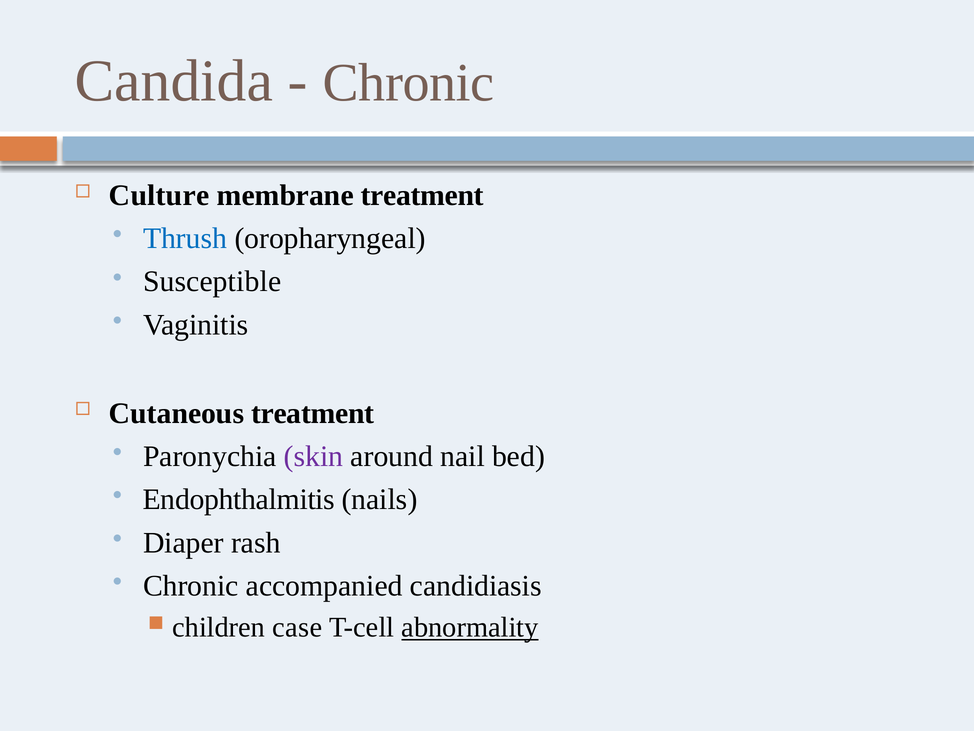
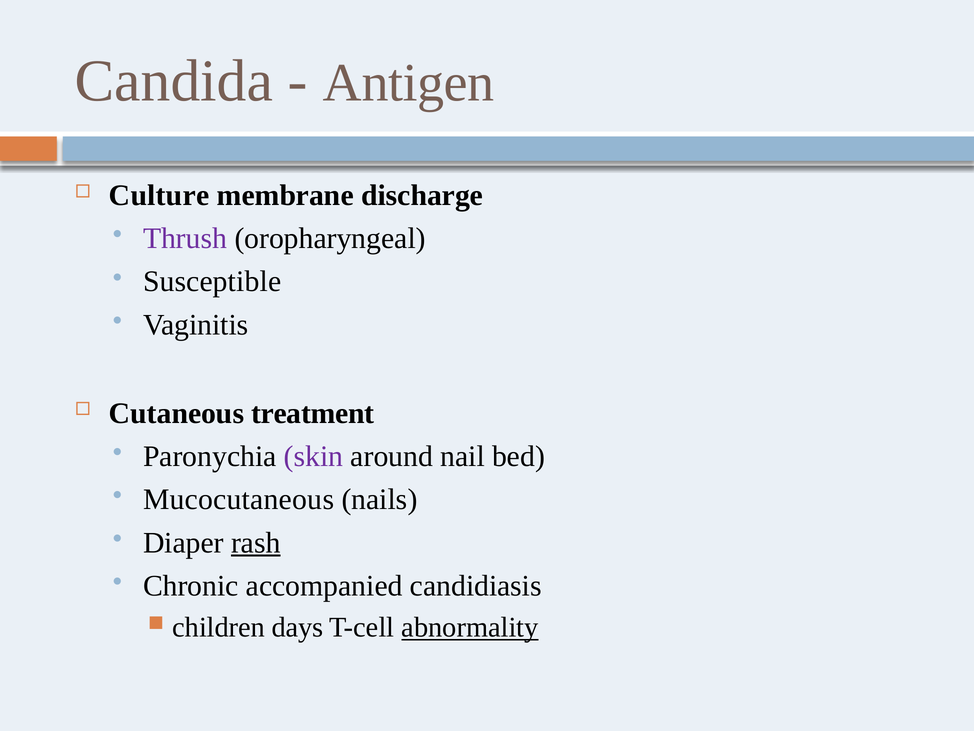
Chronic: Chronic -> Antigen (409, 83)
membrane treatment: treatment -> discharge (422, 195)
Thrush colour: blue -> purple (185, 238)
Endophthalmitis: Endophthalmitis -> Mucocutaneous (239, 499)
rash underline: none -> present (256, 542)
case: case -> days (298, 627)
